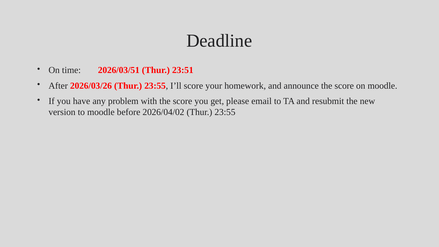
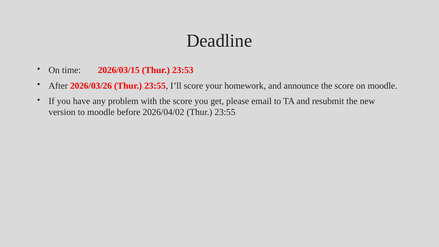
2026/03/51: 2026/03/51 -> 2026/03/15 (119, 70)
23:51: 23:51 -> 23:53 (183, 70)
